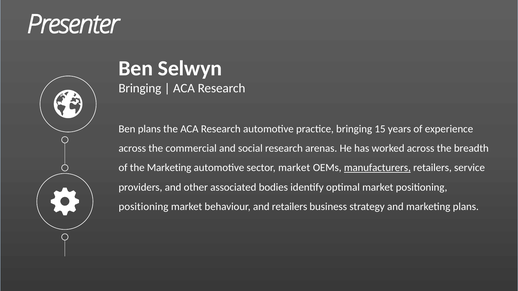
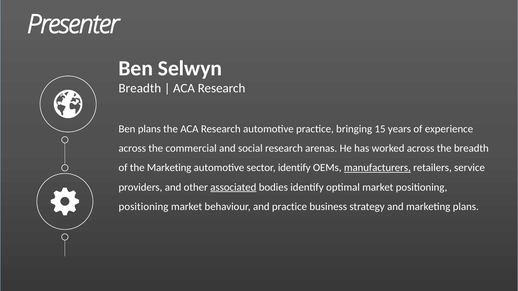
Bringing: Bringing -> Breadth (140, 89)
sector market: market -> identify (294, 168)
associated underline: none -> present (233, 187)
and retailers: retailers -> practice (290, 207)
